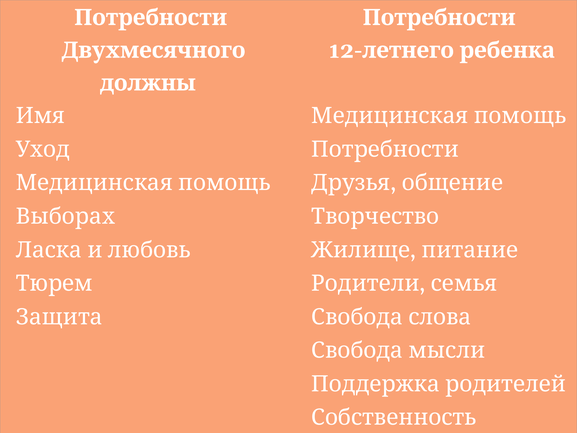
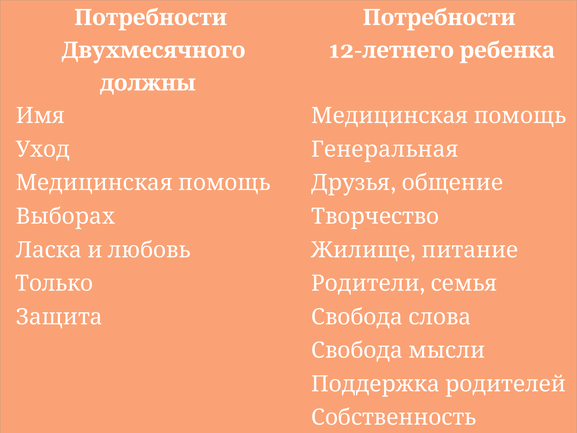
Уход Потребности: Потребности -> Генеральная (385, 149)
Тюрем: Тюрем -> Только (54, 283)
